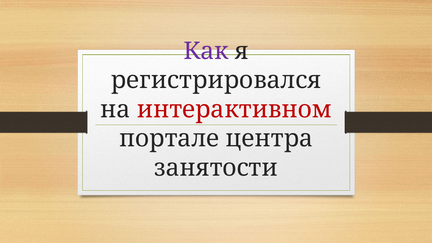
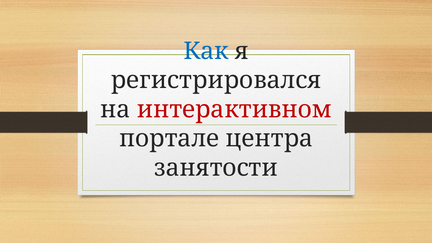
Как colour: purple -> blue (206, 51)
